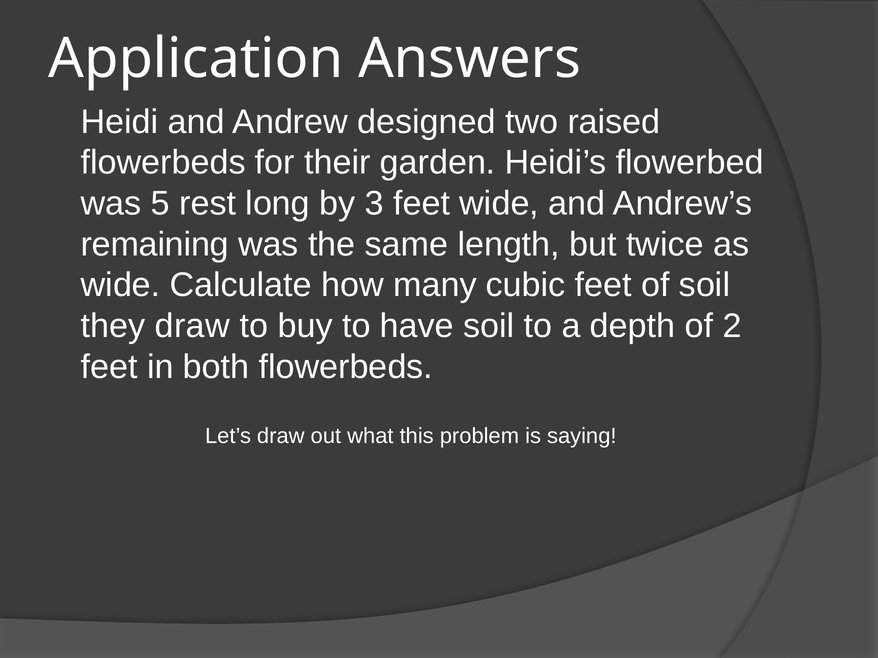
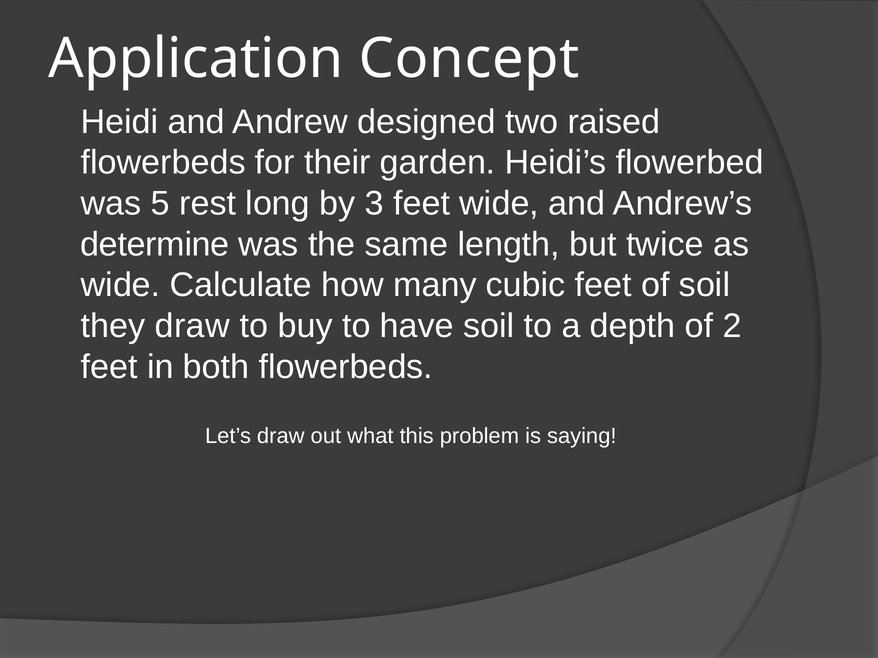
Answers: Answers -> Concept (469, 59)
remaining: remaining -> determine (155, 245)
